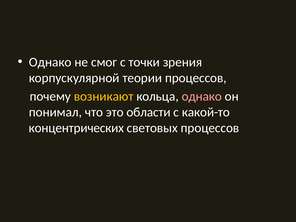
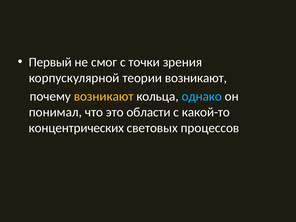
Однако: Однако -> Первый (50, 62)
теории процессов: процессов -> возникают (196, 78)
однако colour: pink -> light blue (202, 96)
